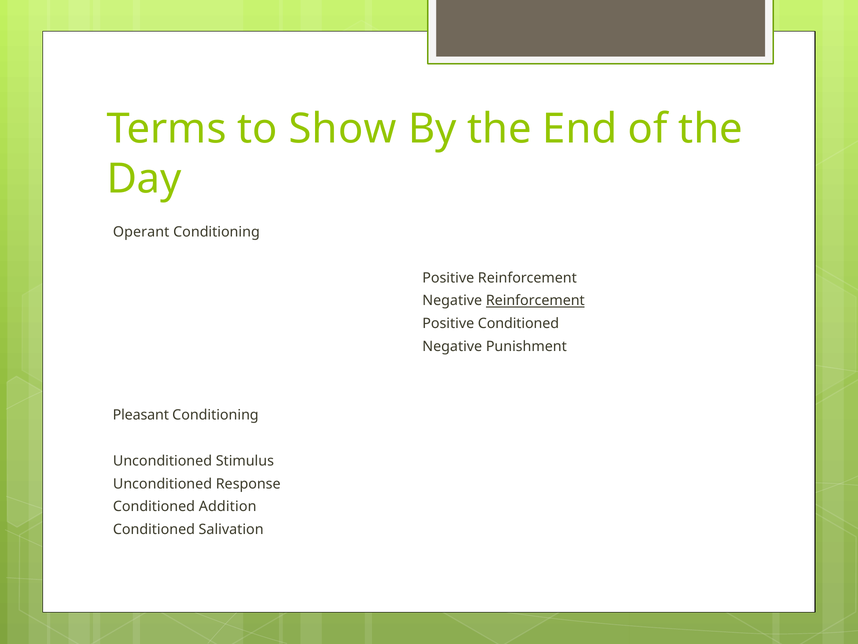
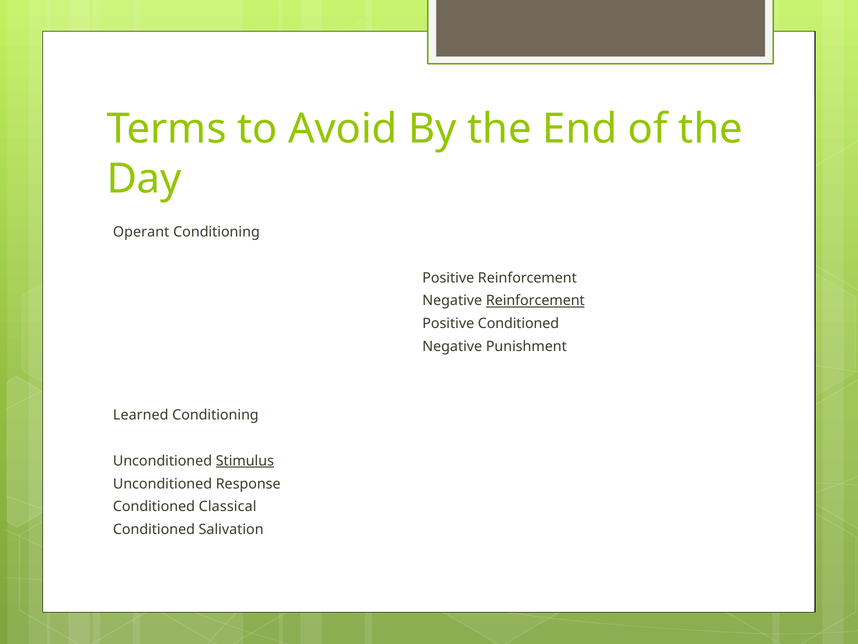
Show: Show -> Avoid (343, 129)
Pleasant: Pleasant -> Learned (141, 415)
Stimulus underline: none -> present (245, 461)
Addition: Addition -> Classical (228, 506)
